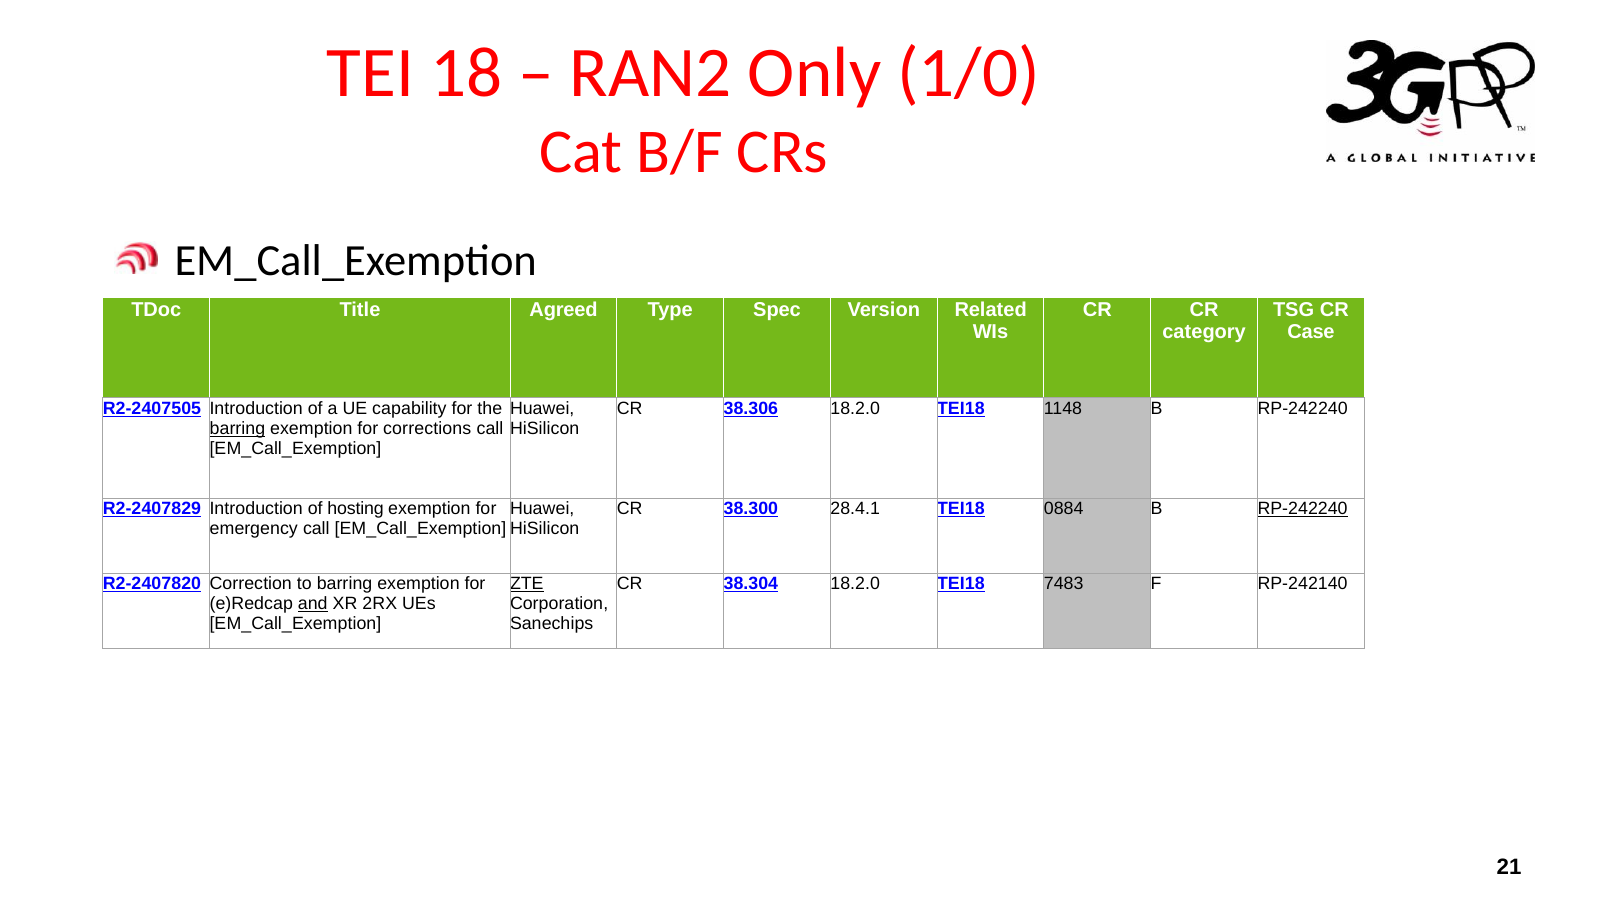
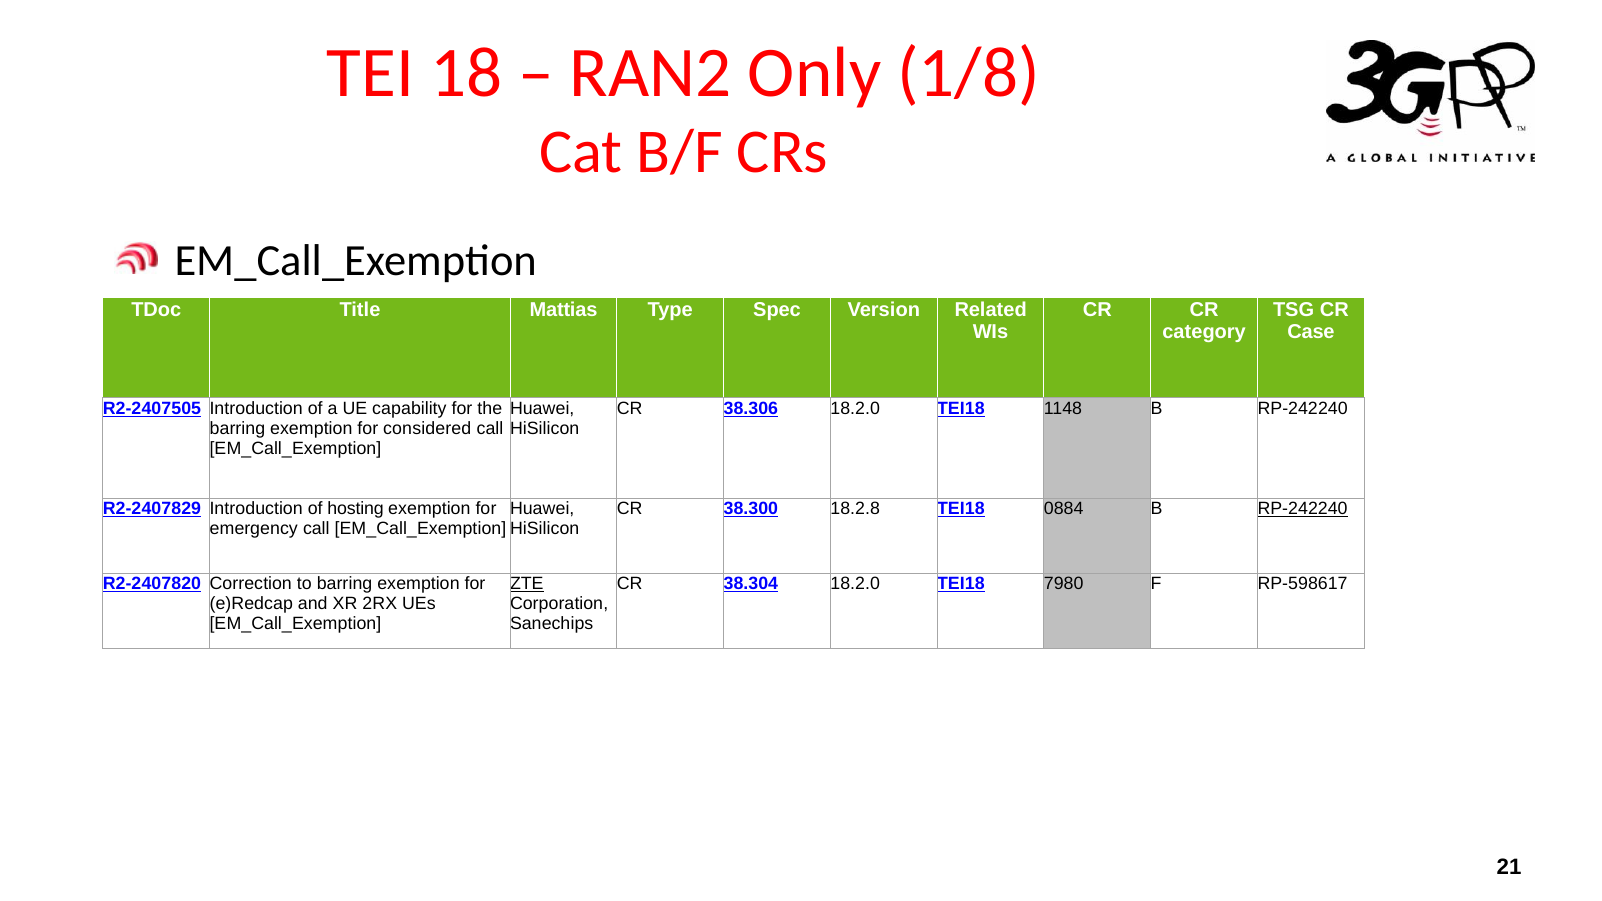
1/0: 1/0 -> 1/8 (969, 73)
Agreed: Agreed -> Mattias (564, 309)
barring underline: present -> none (237, 428)
corrections: corrections -> considered (427, 428)
28.4.1: 28.4.1 -> 18.2.8 (855, 509)
7483: 7483 -> 7980 (1064, 584)
RP-242140: RP-242140 -> RP-598617 (1303, 584)
and underline: present -> none (313, 604)
